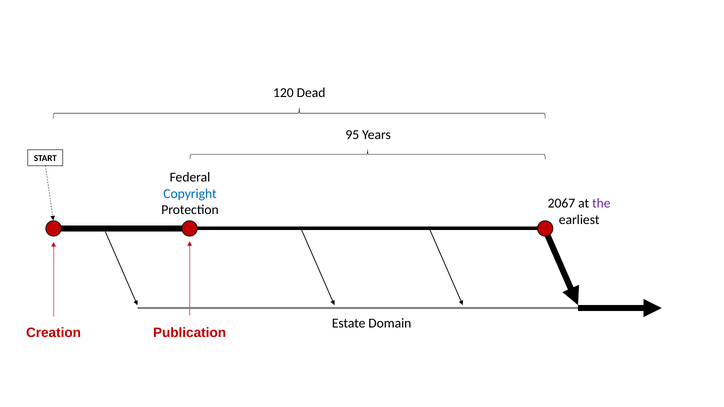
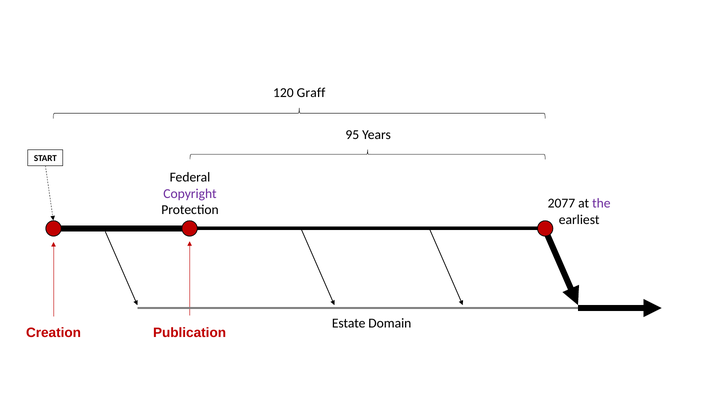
Dead: Dead -> Graff (311, 93)
Copyright colour: blue -> purple (190, 194)
2067: 2067 -> 2077 (561, 203)
